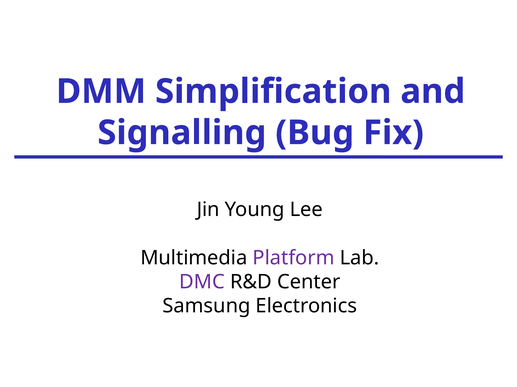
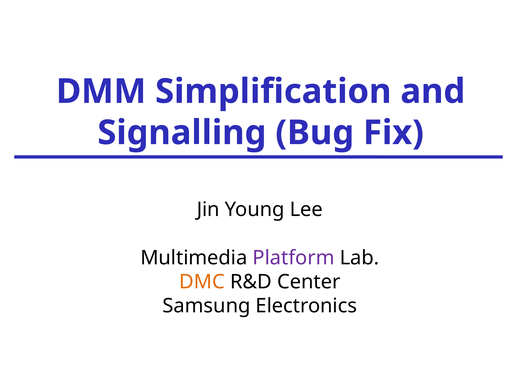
DMC colour: purple -> orange (202, 282)
